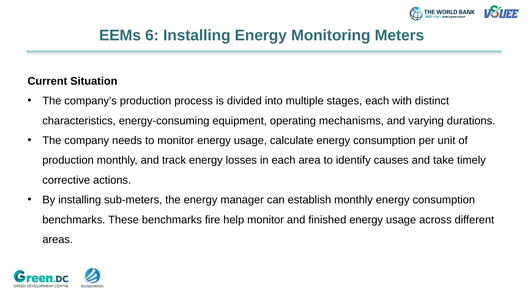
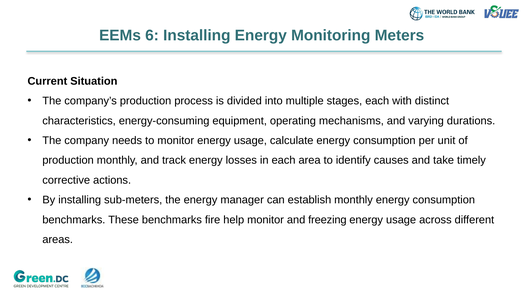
finished: finished -> freezing (327, 220)
